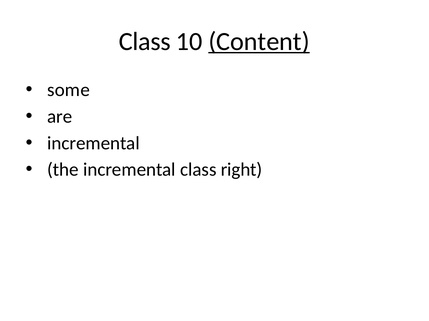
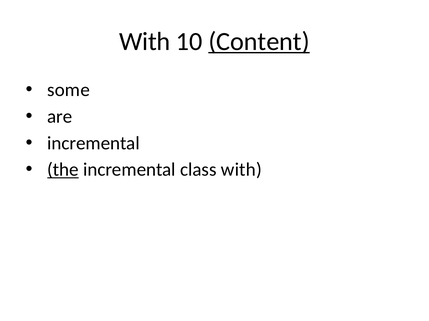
Class: Class -> With (145, 42)
the underline: none -> present (63, 170)
class right: right -> with (241, 170)
